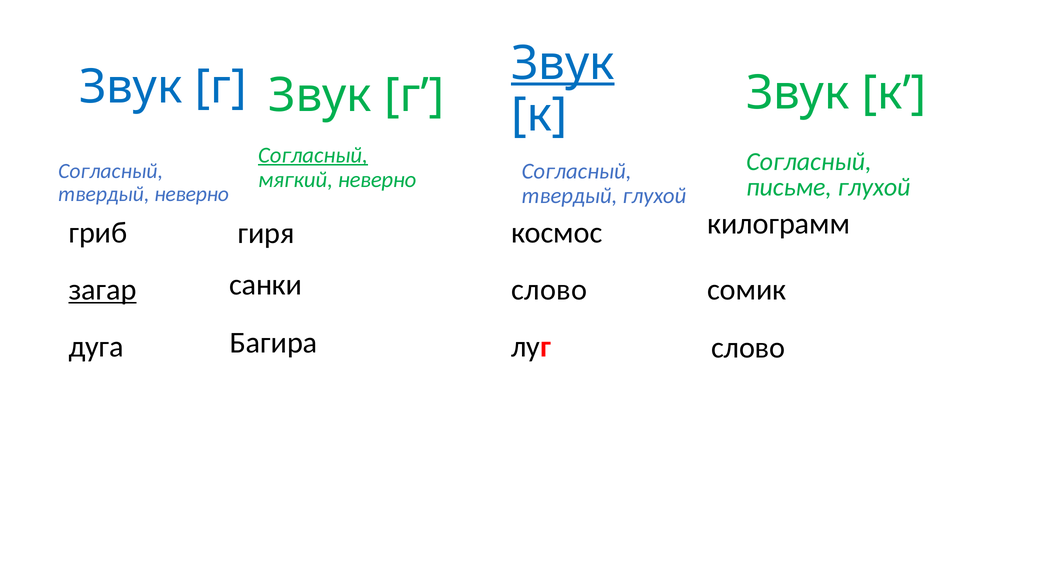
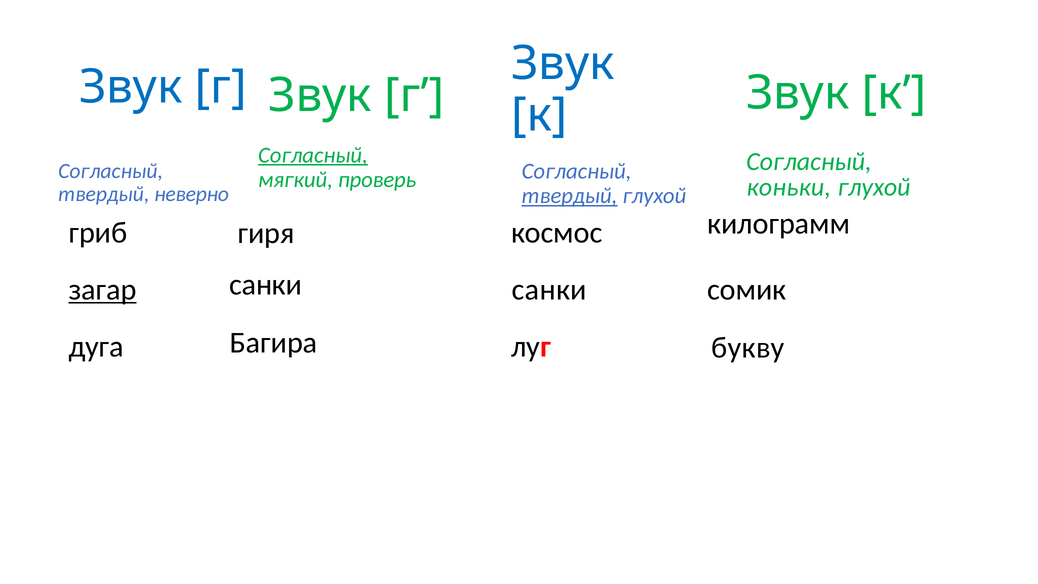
Звук underline: present -> none (563, 64)
мягкий неверно: неверно -> проверь (377, 180)
письме: письме -> коньки (789, 187)
твердый underline: none -> present (570, 196)
слово: слово -> санки (549, 290)
слово: слово -> букву (748, 348)
